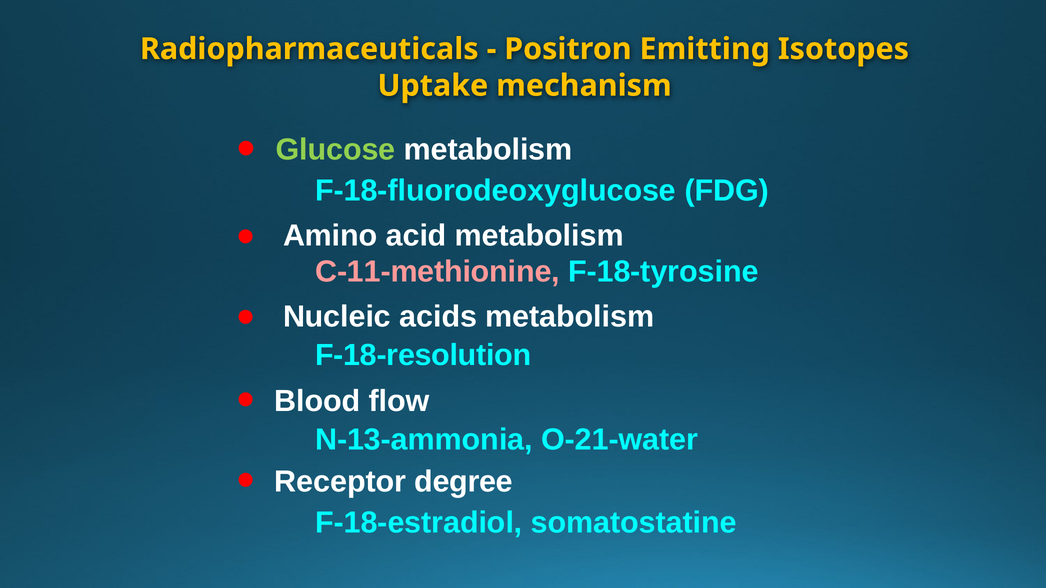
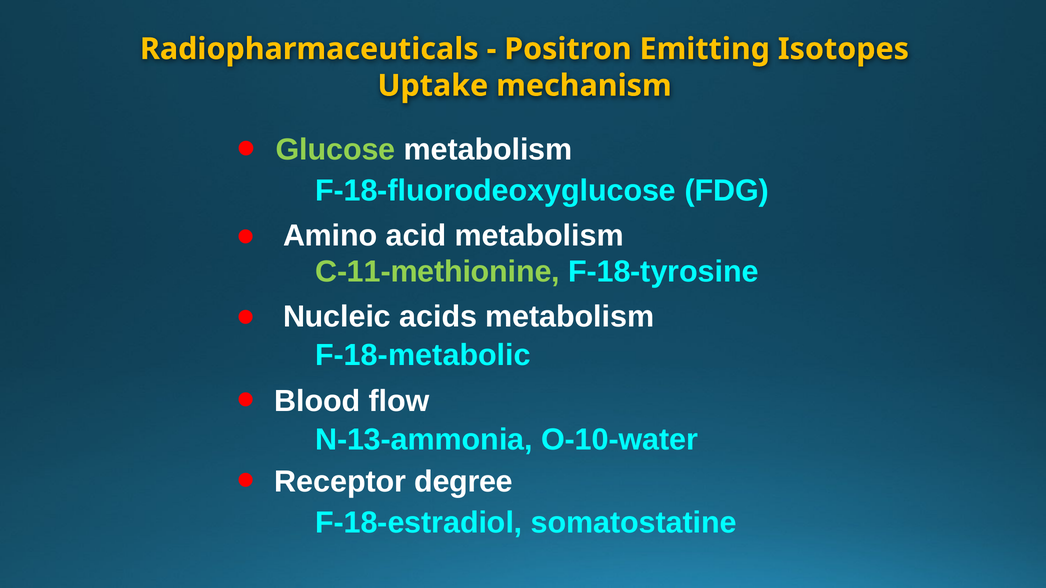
C-11-methionine colour: pink -> light green (437, 272)
F-18-resolution: F-18-resolution -> F-18-metabolic (423, 355)
O-21-water: O-21-water -> O-10-water (620, 440)
